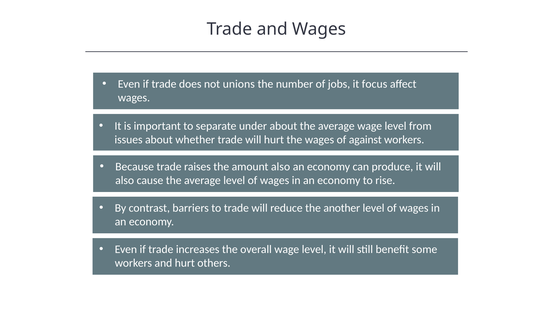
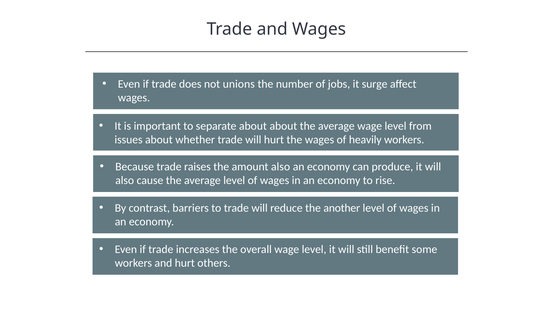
focus: focus -> surge (375, 84)
separate under: under -> about (253, 126)
against: against -> heavily (365, 140)
